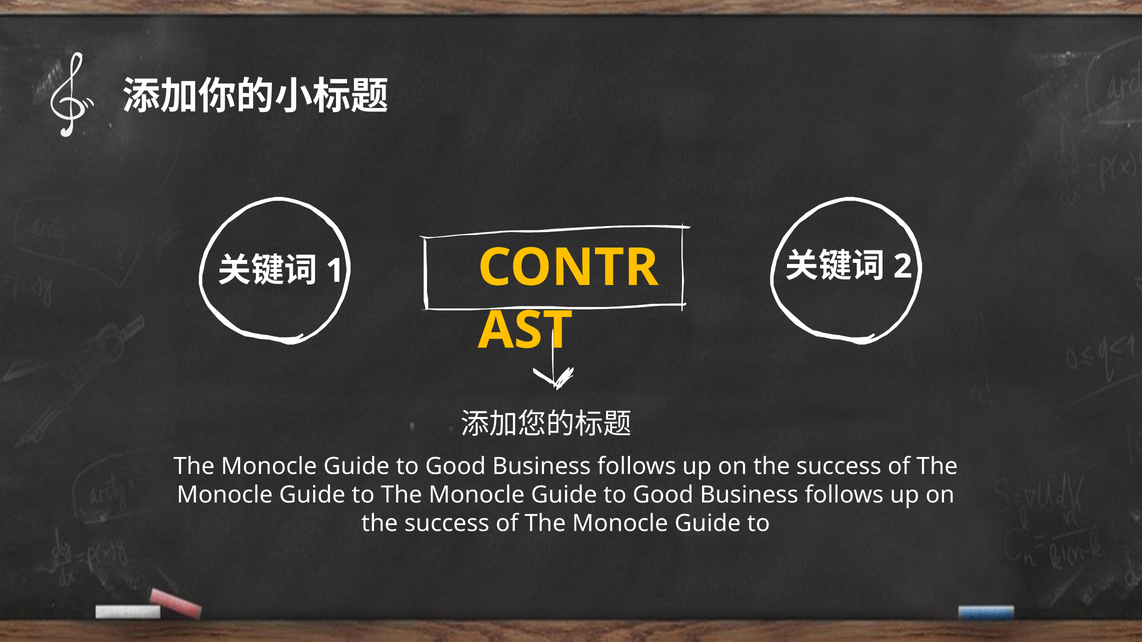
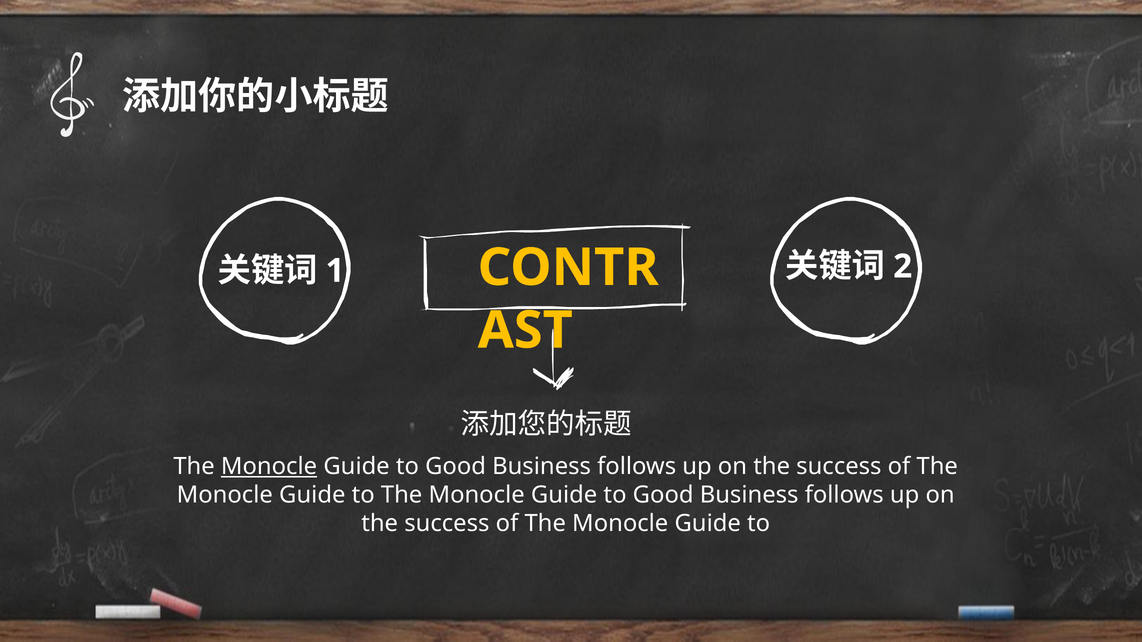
Monocle underline: none -> present (269, 467)
